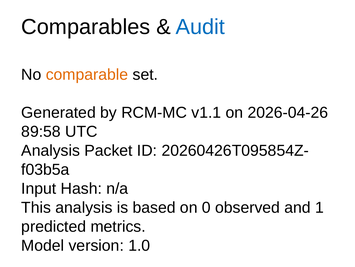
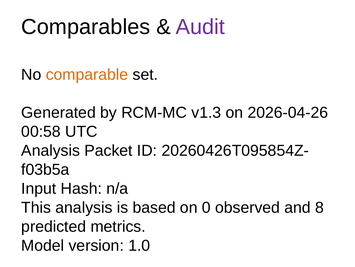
Audit colour: blue -> purple (200, 27)
v1.1: v1.1 -> v1.3 (206, 112)
89:58: 89:58 -> 00:58 (41, 131)
1: 1 -> 8 (320, 207)
